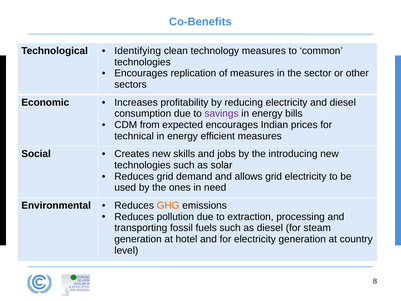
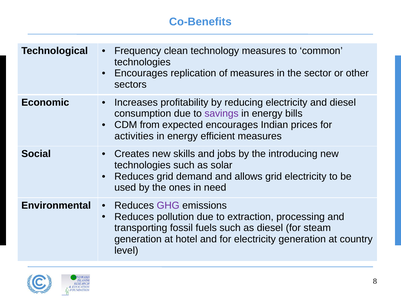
Identifying: Identifying -> Frequency (138, 51)
technical: technical -> activities (134, 136)
GHG colour: orange -> purple (168, 205)
